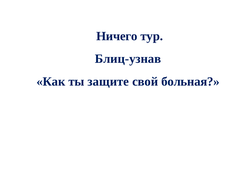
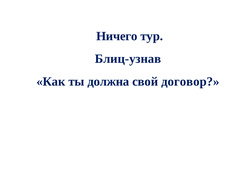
защите: защите -> должна (108, 81)
больная: больная -> договор (190, 81)
